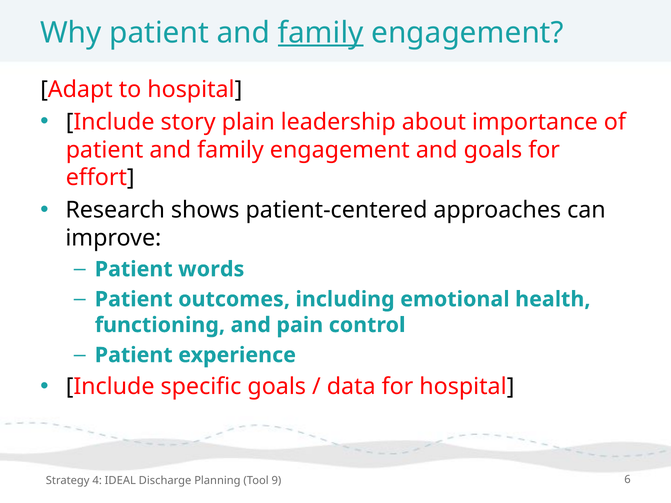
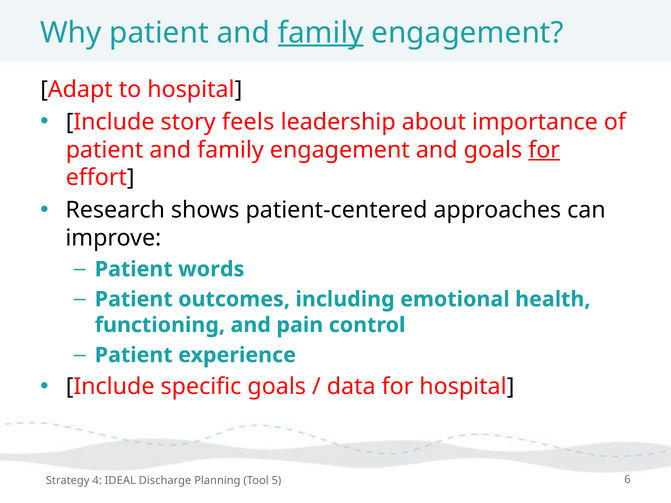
plain: plain -> feels (248, 122)
for underline: none -> present (544, 150)
9: 9 -> 5 (276, 481)
